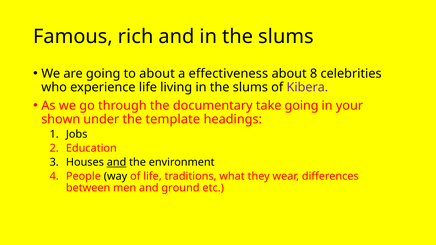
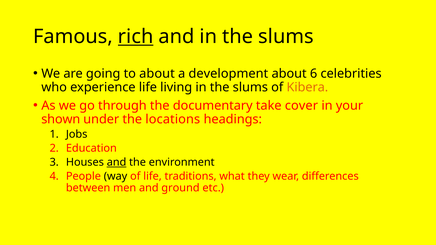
rich underline: none -> present (136, 37)
effectiveness: effectiveness -> development (228, 74)
8: 8 -> 6 (314, 74)
Kibera colour: purple -> orange (307, 87)
take going: going -> cover (301, 106)
template: template -> locations (173, 119)
